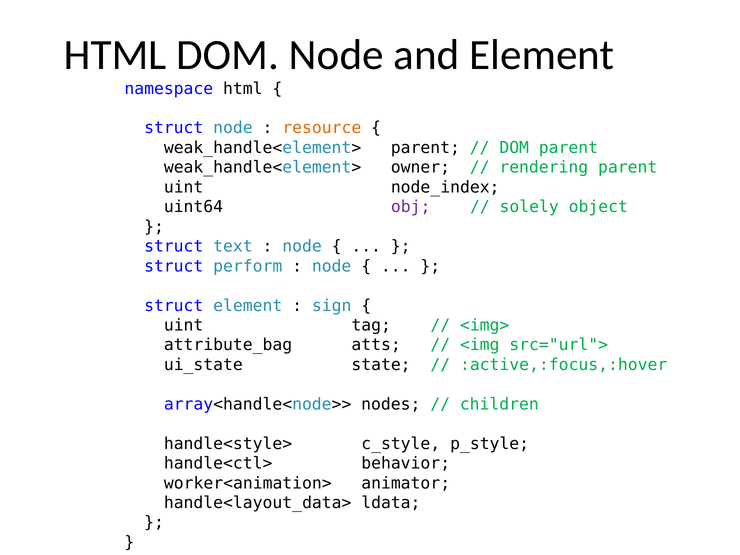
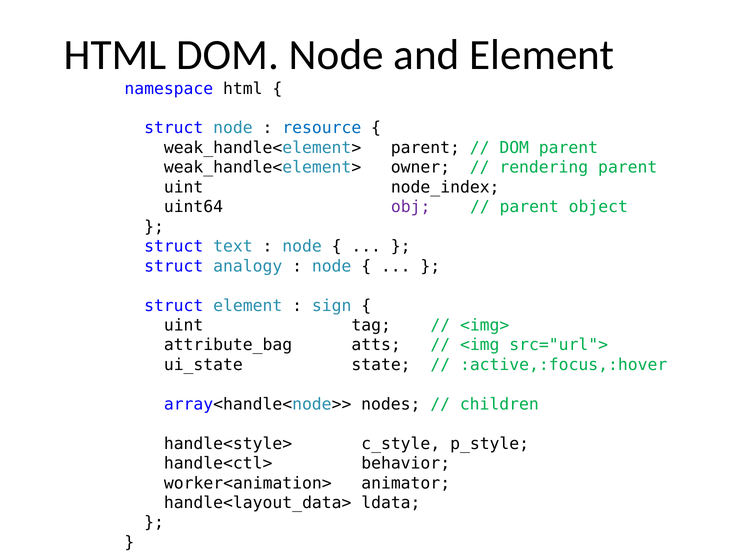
resource colour: orange -> blue (322, 128)
solely: solely -> parent (529, 207)
perform: perform -> analogy (248, 266)
